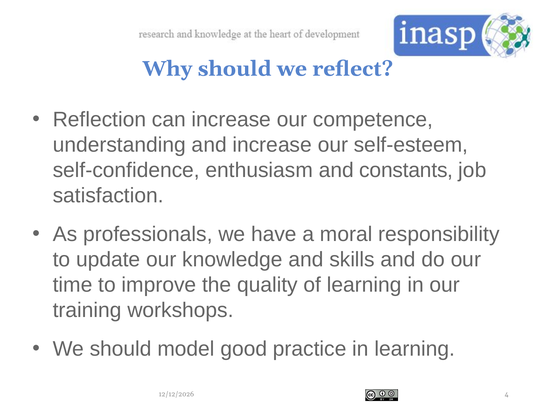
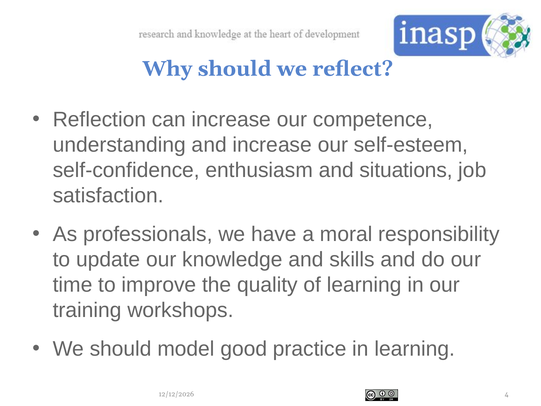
constants: constants -> situations (406, 170)
